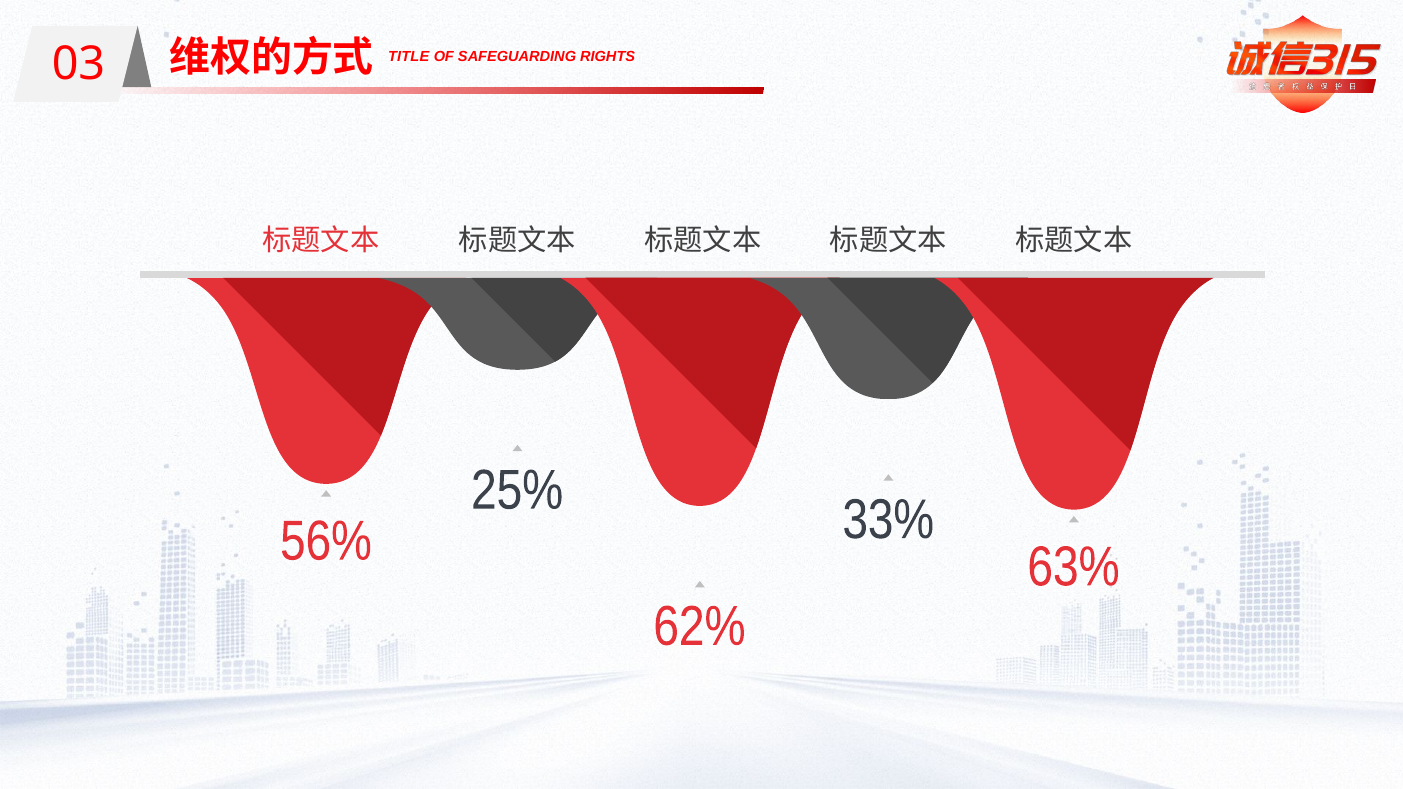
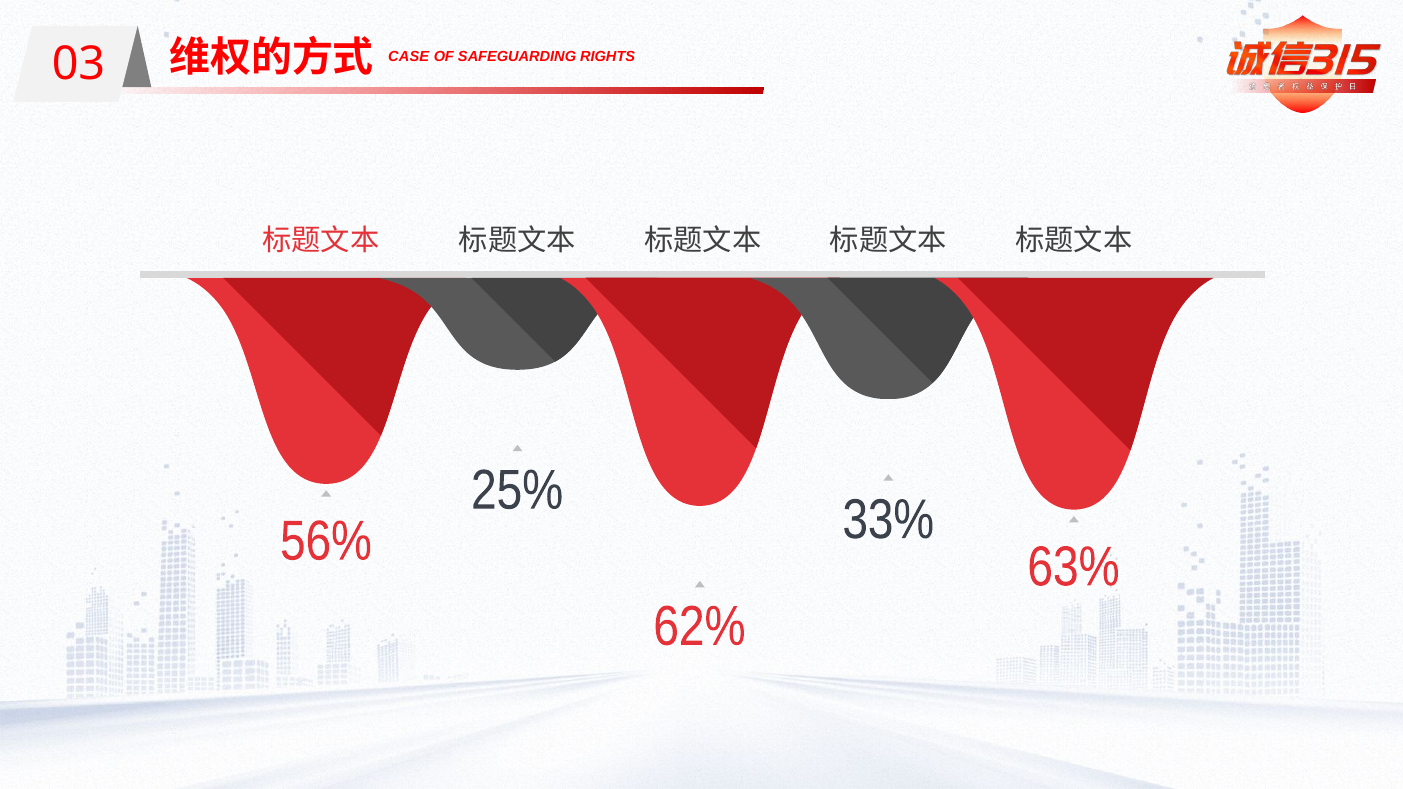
TITLE: TITLE -> CASE (409, 57)
